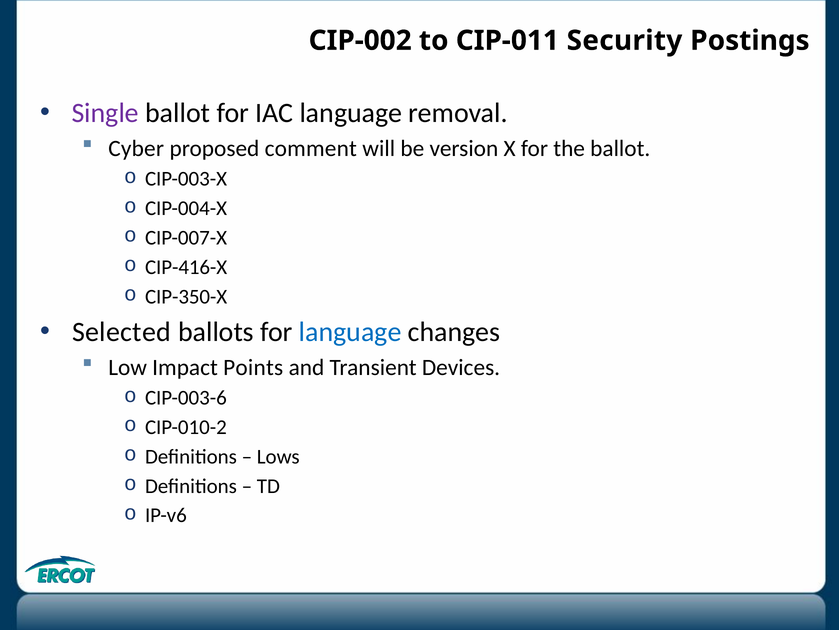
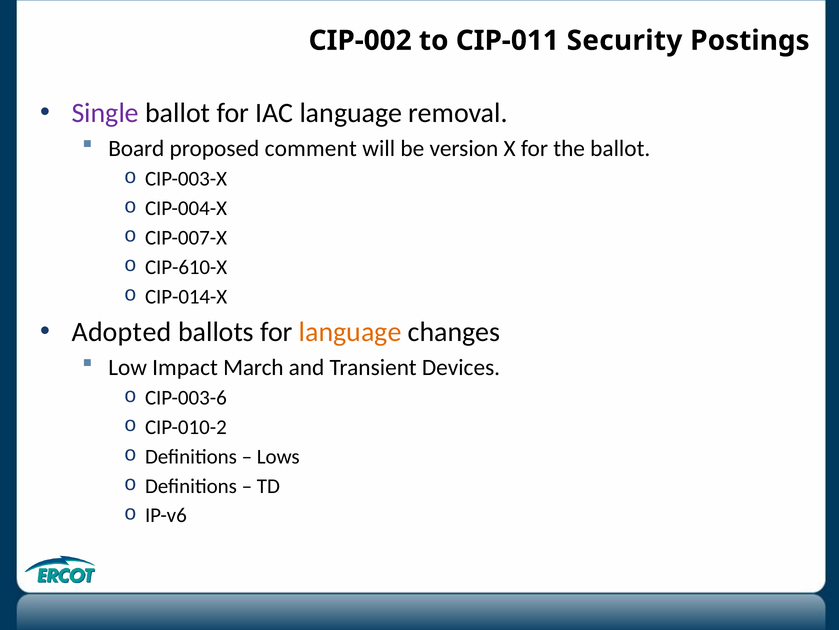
Cyber: Cyber -> Board (136, 148)
CIP-416-X: CIP-416-X -> CIP-610-X (186, 267)
CIP-350-X: CIP-350-X -> CIP-014-X (186, 296)
Selected: Selected -> Adopted (122, 332)
language colour: blue -> orange (350, 332)
Points: Points -> March (253, 367)
